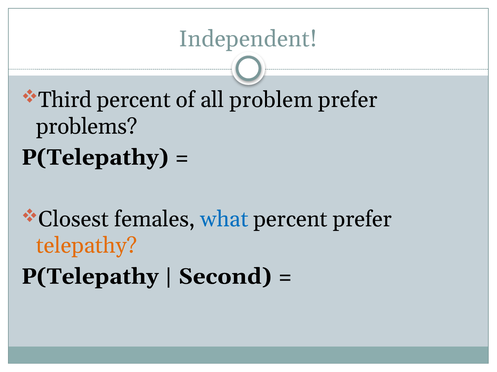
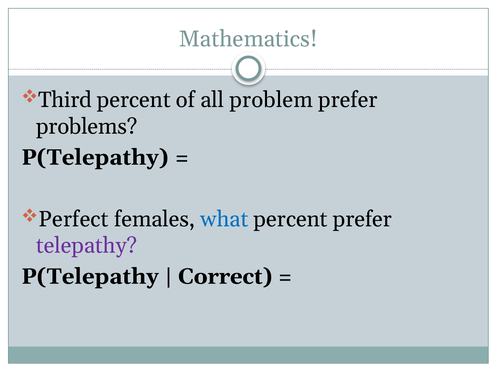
Independent: Independent -> Mathematics (248, 39)
Closest: Closest -> Perfect (74, 220)
telepathy colour: orange -> purple (87, 246)
Second: Second -> Correct (225, 277)
